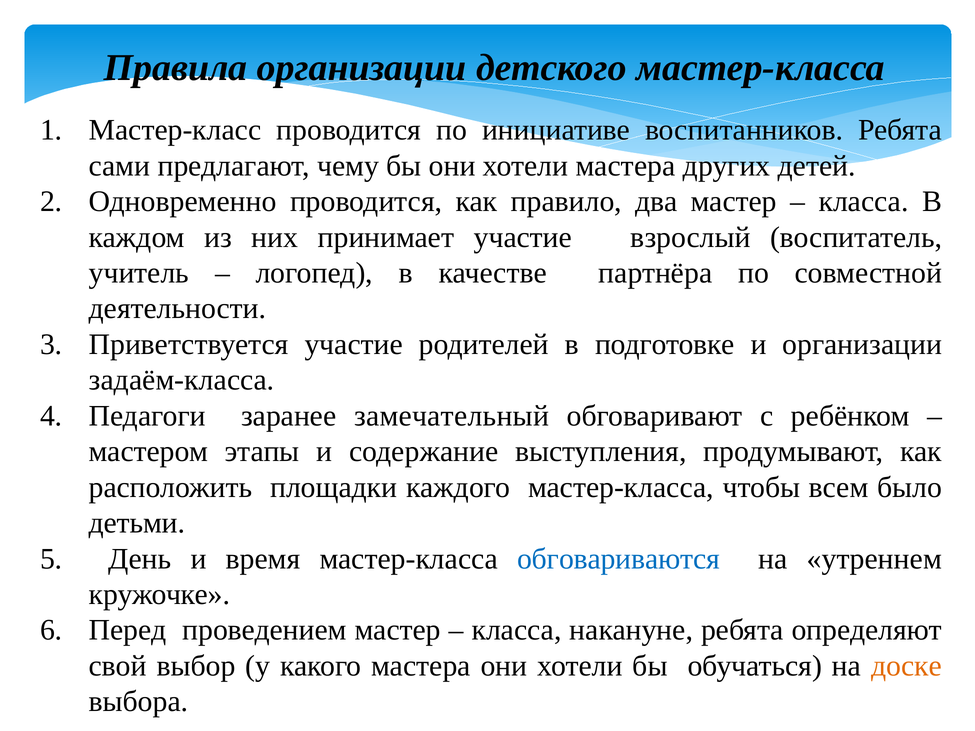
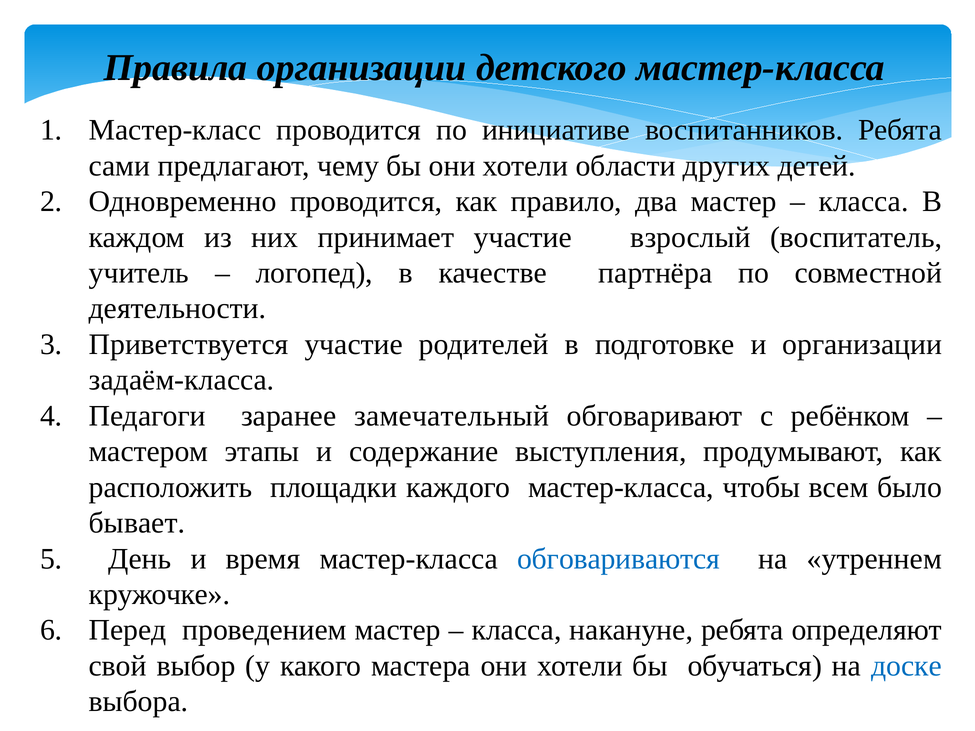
хотели мастера: мастера -> области (626, 166)
детьми: детьми -> бывает (137, 523)
доске colour: orange -> blue (907, 666)
